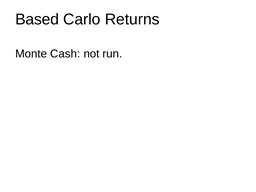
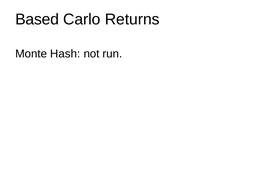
Cash: Cash -> Hash (65, 54)
